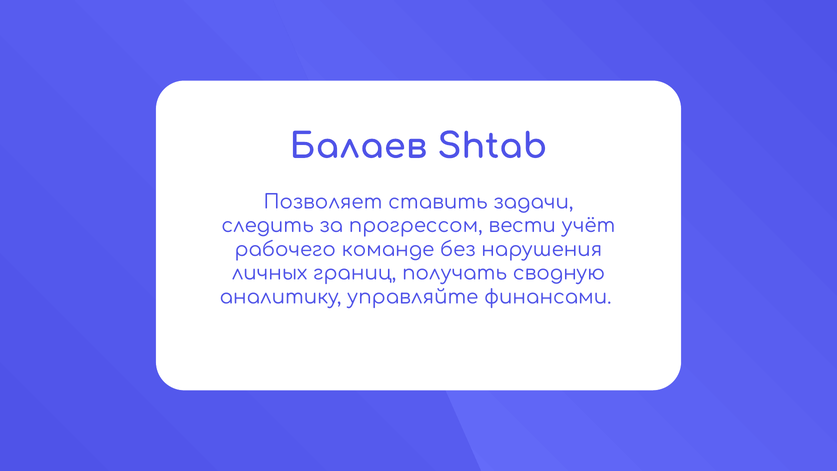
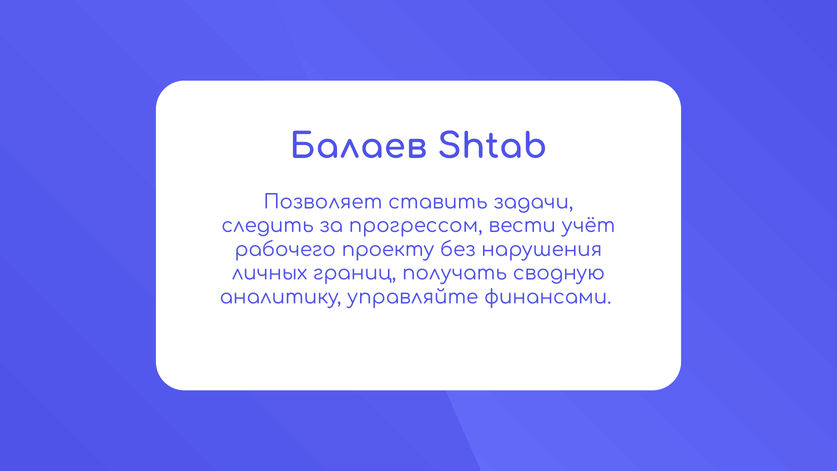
команде: команде -> проекту (388, 250)
